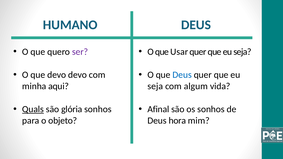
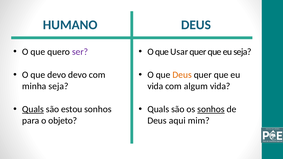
Deus colour: blue -> orange (182, 75)
minha aqui: aqui -> seja (58, 86)
seja: seja -> vida (155, 86)
glória: glória -> estou (72, 109)
Afinal: Afinal -> Quals (158, 109)
sonhos underline: none -> present (211, 109)
hora: hora -> aqui (177, 121)
